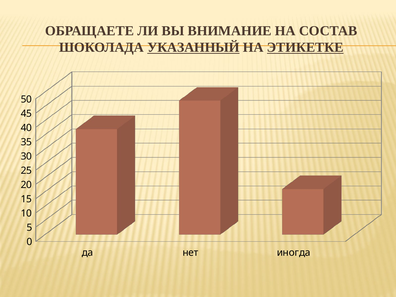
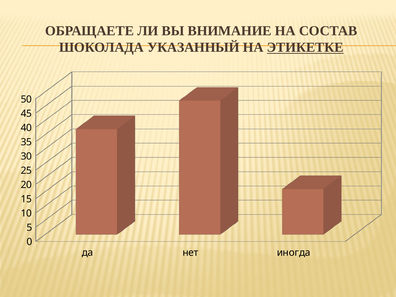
УКАЗАННЫЙ underline: present -> none (193, 47)
